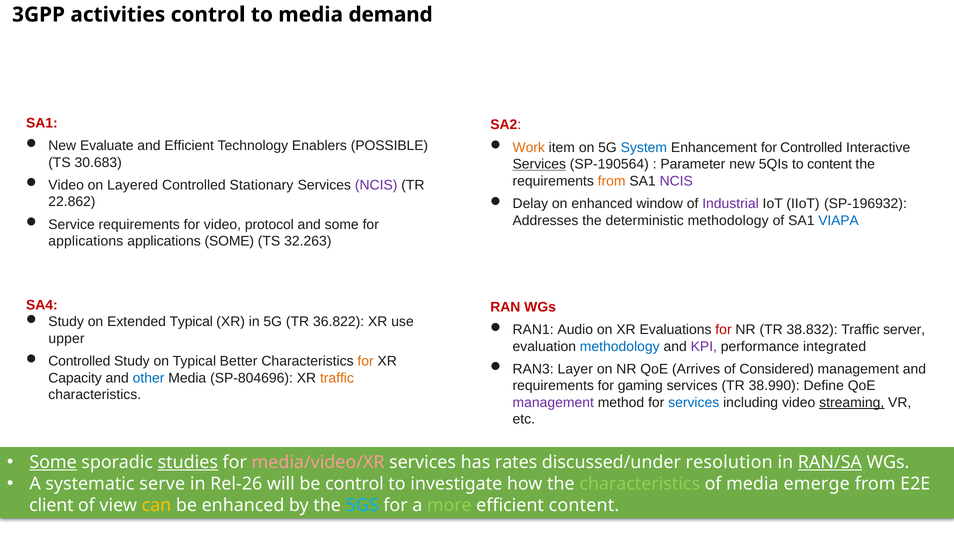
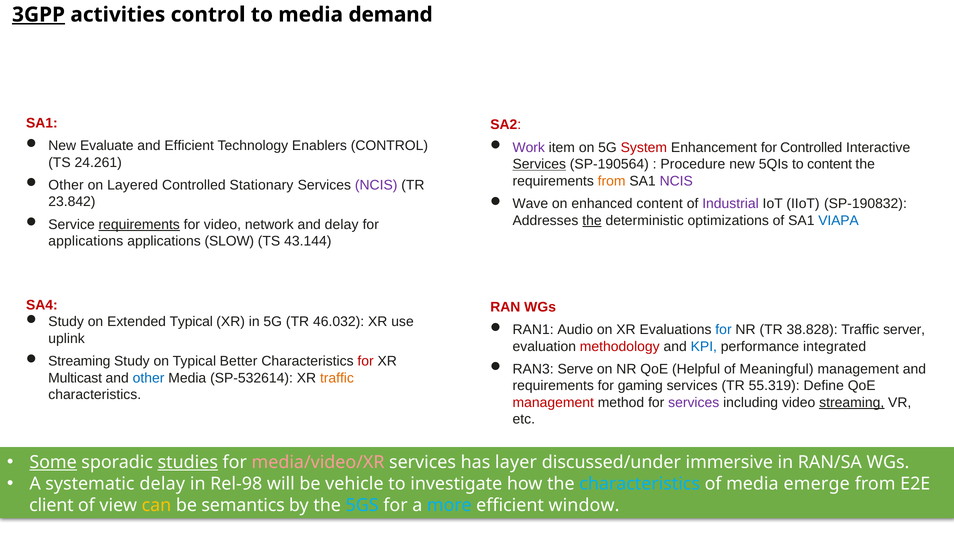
3GPP underline: none -> present (39, 15)
Enablers POSSIBLE: POSSIBLE -> CONTROL (389, 146)
Work colour: orange -> purple (529, 147)
System colour: blue -> red (644, 147)
30.683: 30.683 -> 24.261 (98, 162)
Parameter: Parameter -> Procedure (693, 164)
Video: Video -> Other (66, 185)
22.862: 22.862 -> 23.842 (72, 202)
Delay: Delay -> Wave (530, 204)
enhanced window: window -> content (660, 204)
SP-196932: SP-196932 -> SP-190832 (865, 204)
the underline: none -> present (592, 220)
deterministic methodology: methodology -> optimizations (728, 220)
requirements underline: none -> present (139, 224)
protocol: protocol -> network (269, 224)
and some: some -> delay (342, 224)
applications SOME: SOME -> SLOW (229, 241)
32.263: 32.263 -> 43.144 (308, 241)
36.822: 36.822 -> 46.032 (339, 322)
for colour: red -> blue (724, 330)
38.832: 38.832 -> 38.828 (812, 330)
upper: upper -> uplink (67, 338)
methodology colour: blue -> red (620, 346)
KPI colour: purple -> blue (704, 346)
Controlled: Controlled -> Streaming (79, 361)
for colour: orange -> red (366, 361)
Layer: Layer -> Serve (575, 369)
Arrives: Arrives -> Helpful (696, 369)
Considered: Considered -> Meaningful (777, 369)
Capacity: Capacity -> Multicast (75, 378)
SP-804696: SP-804696 -> SP-532614 (252, 378)
38.990: 38.990 -> 55.319 (774, 386)
management colour: purple -> red (553, 402)
services colour: blue -> purple (694, 402)
rates: rates -> layer (516, 462)
resolution: resolution -> immersive (729, 462)
RAN/SA underline: present -> none (830, 462)
systematic serve: serve -> delay (162, 484)
Rel-26: Rel-26 -> Rel-98 (236, 484)
be control: control -> vehicle (354, 484)
characteristics colour: light green -> light blue (640, 484)
be enhanced: enhanced -> semantics (243, 505)
more colour: light green -> light blue (449, 505)
efficient content: content -> window (584, 505)
